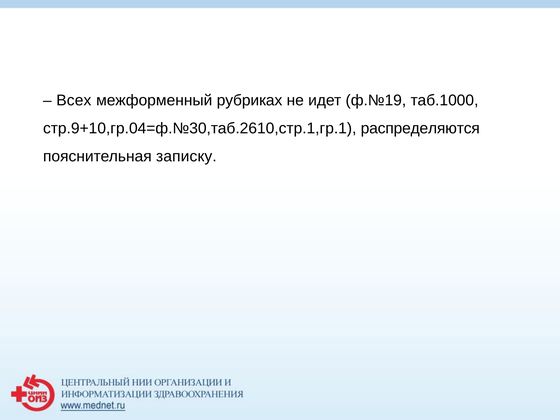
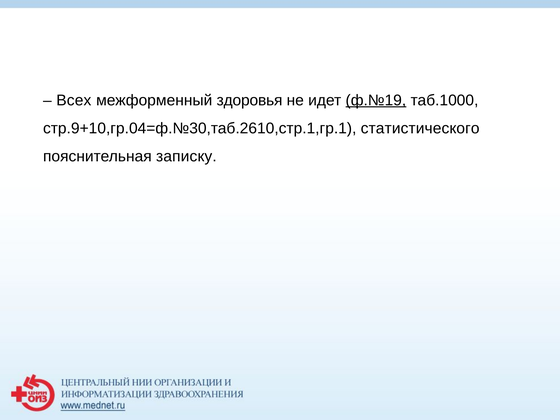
рубриках: рубриках -> здоровья (250, 100)
ф.№19 underline: none -> present (376, 100)
распределяются: распределяются -> статистического (420, 128)
